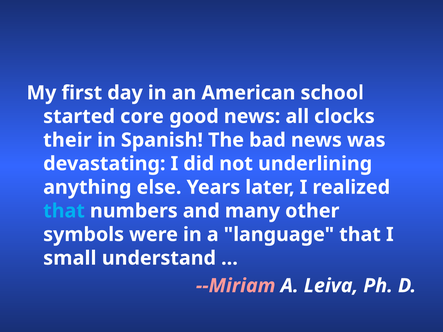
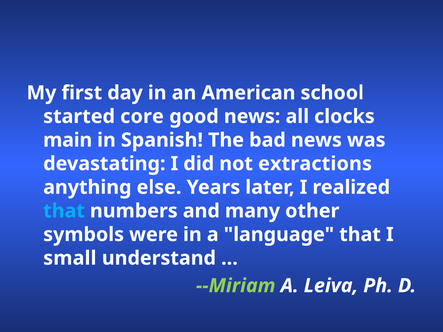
their: their -> main (68, 140)
underlining: underlining -> extractions (315, 164)
--Miriam colour: pink -> light green (236, 286)
